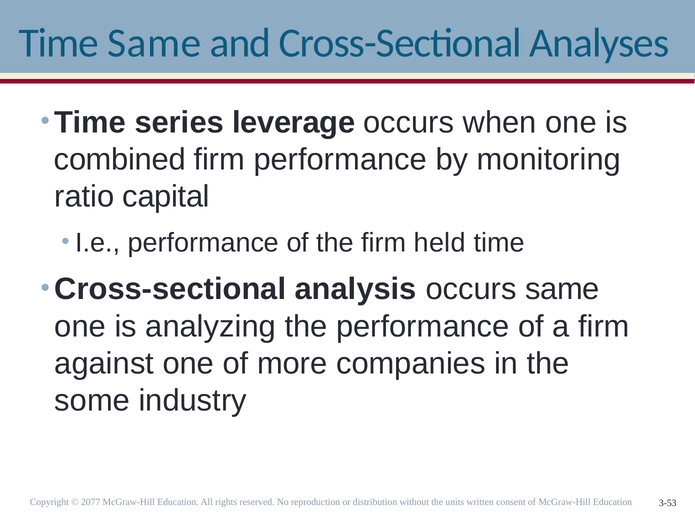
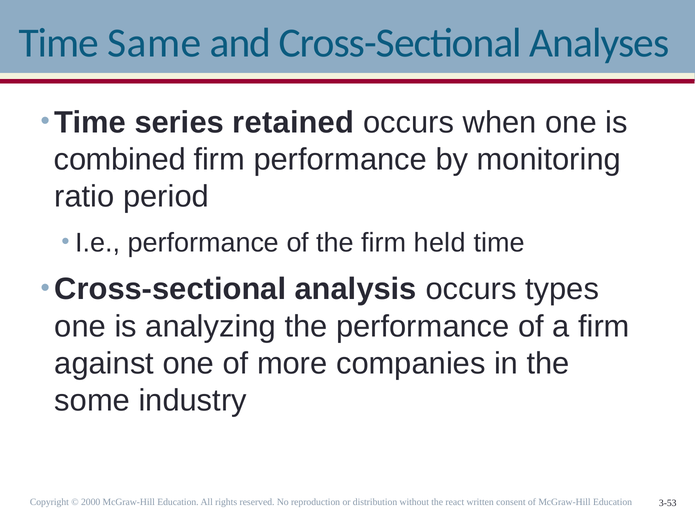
leverage: leverage -> retained (293, 123)
capital: capital -> period (166, 197)
occurs same: same -> types (562, 289)
2077: 2077 -> 2000 (91, 502)
units: units -> react (455, 502)
